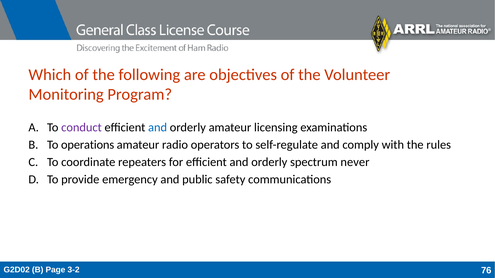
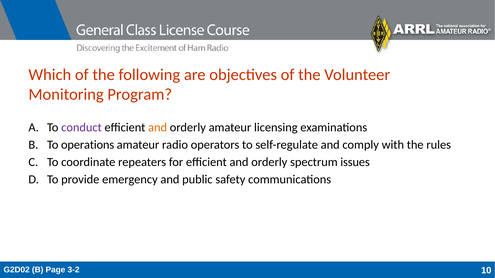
and colour: blue -> orange (158, 128)
never: never -> issues (355, 162)
76: 76 -> 10 (486, 271)
